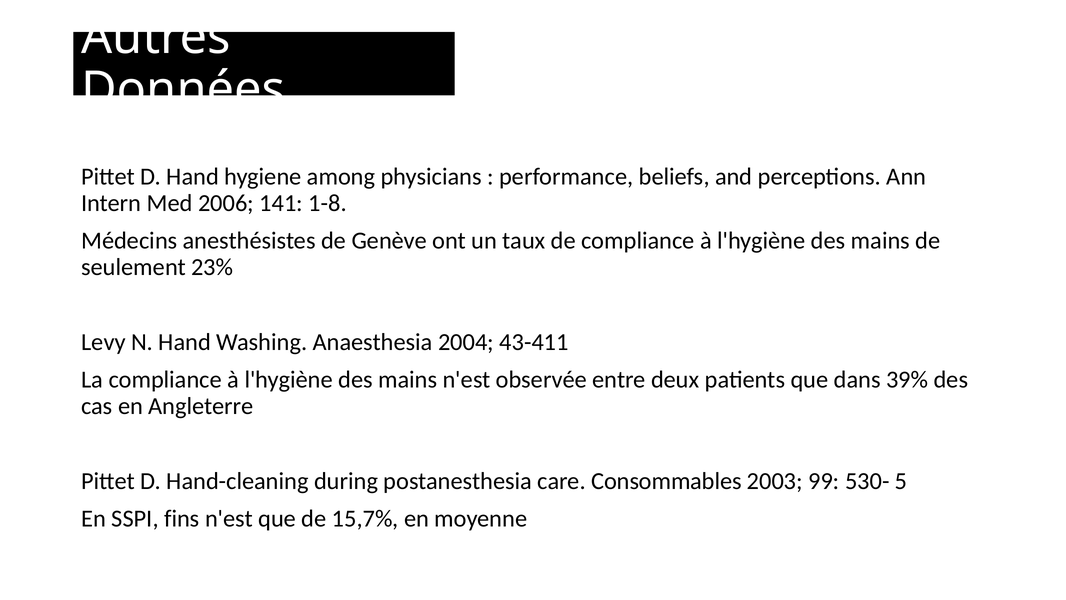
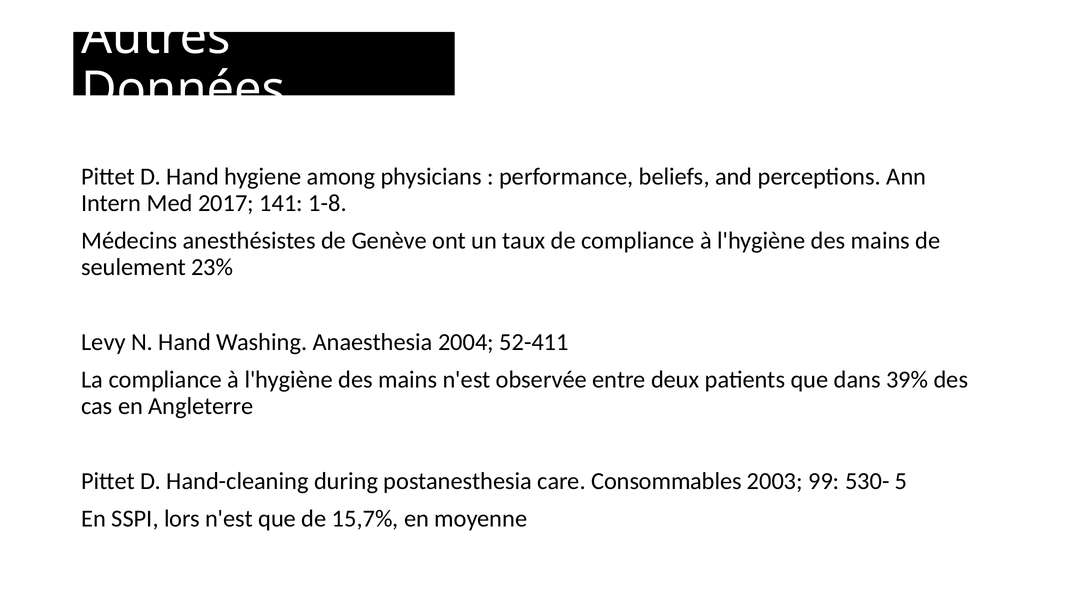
2006: 2006 -> 2017 (226, 203)
43-411: 43-411 -> 52-411 (534, 342)
fins: fins -> lors (182, 518)
